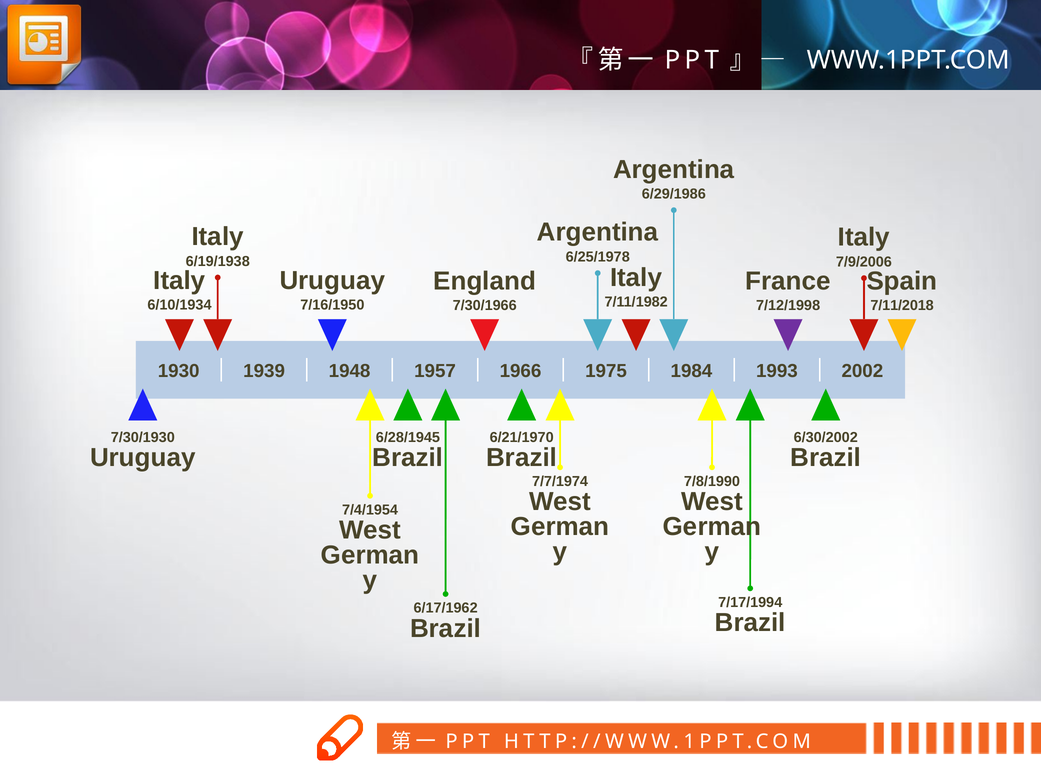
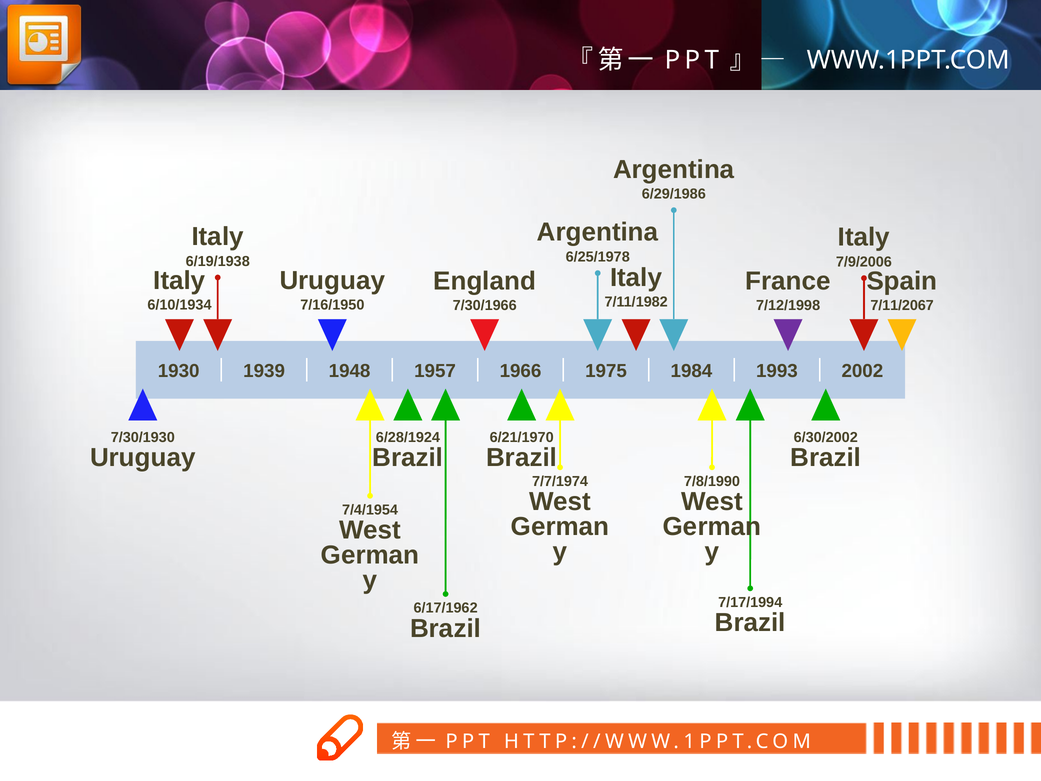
7/11/2018: 7/11/2018 -> 7/11/2067 (902, 306)
6/28/1945: 6/28/1945 -> 6/28/1924 (408, 437)
